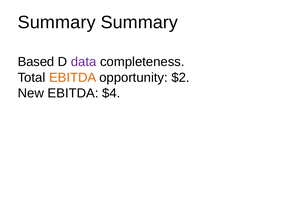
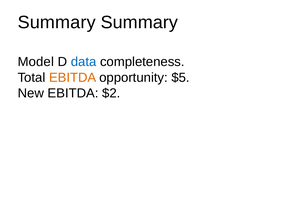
Based: Based -> Model (36, 62)
data colour: purple -> blue (84, 62)
$2: $2 -> $5 (181, 78)
$4: $4 -> $2 (111, 93)
